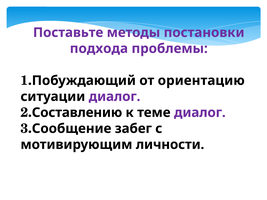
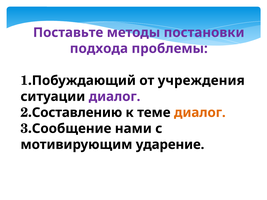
ориентацию: ориентацию -> учреждения (201, 81)
диалог colour: purple -> orange (200, 113)
забег: забег -> нами (133, 129)
личности: личности -> ударение (170, 145)
